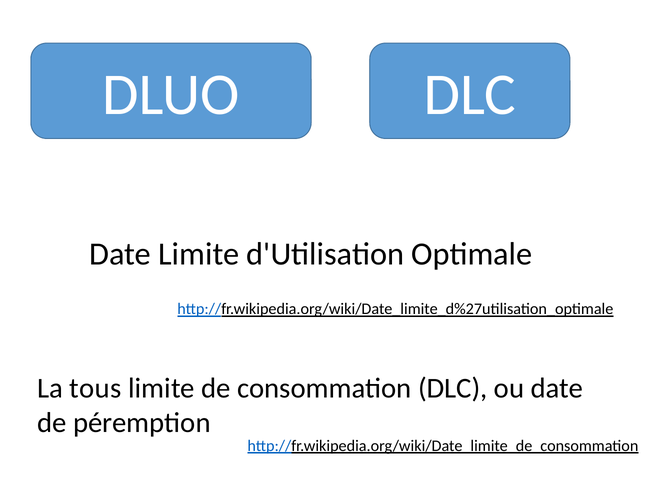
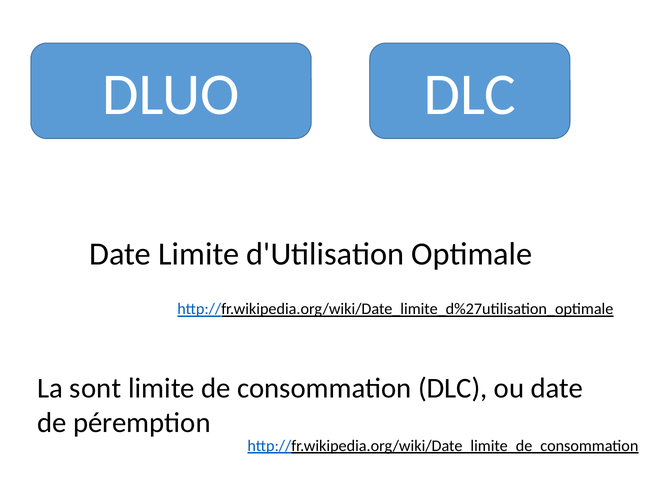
tous: tous -> sont (95, 389)
